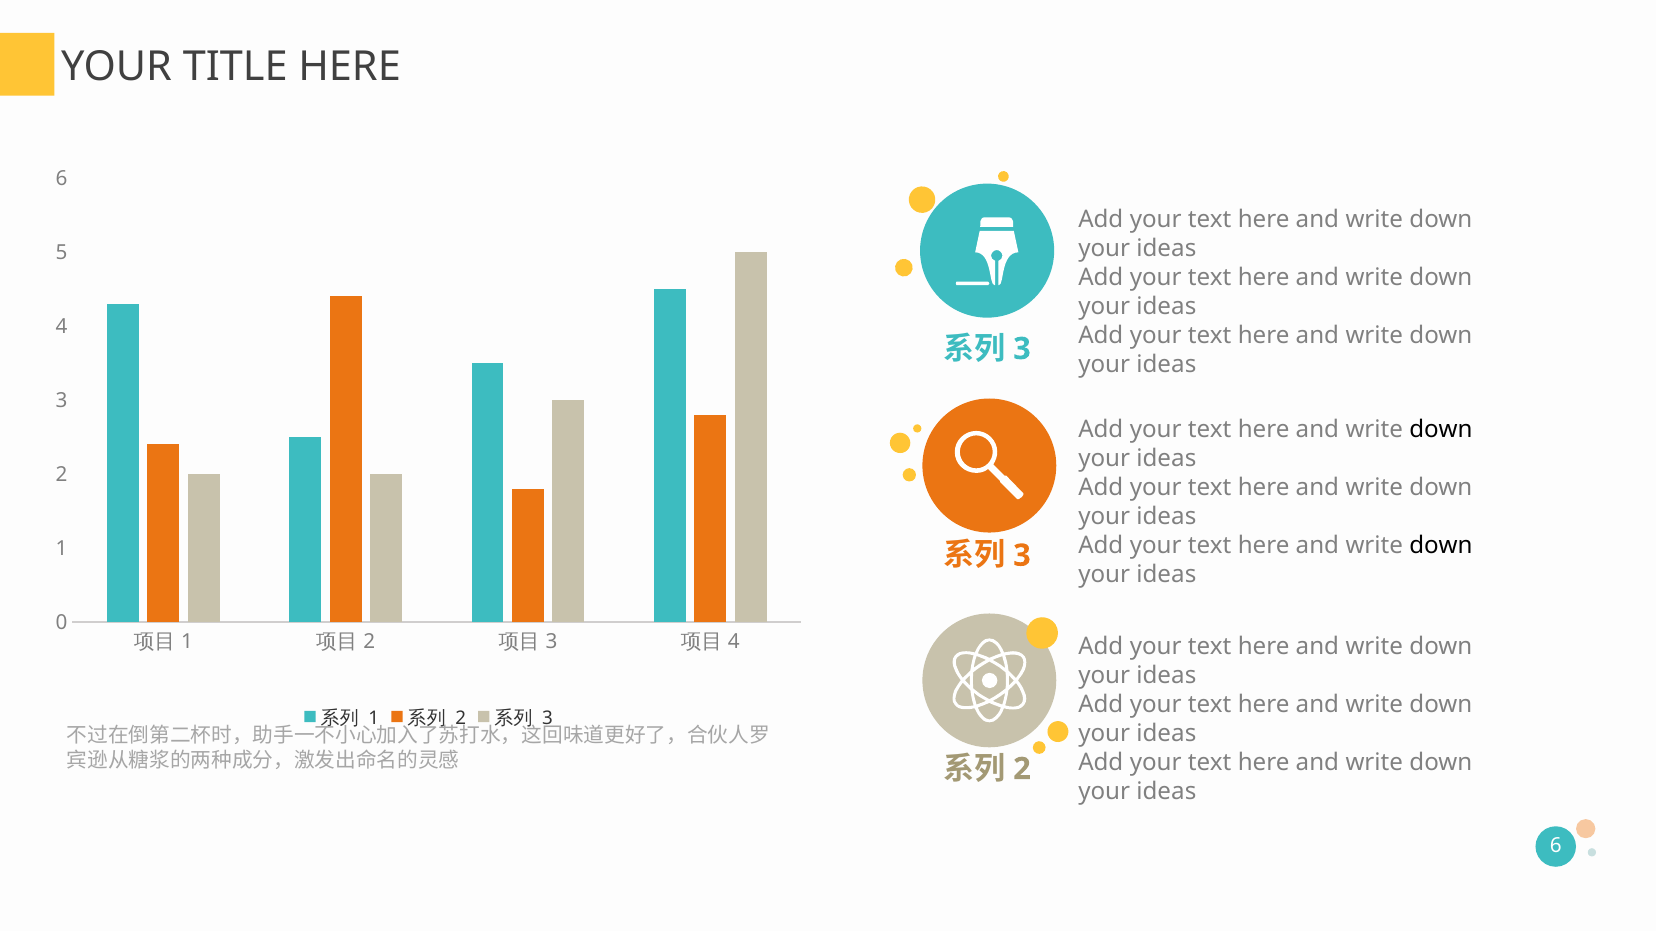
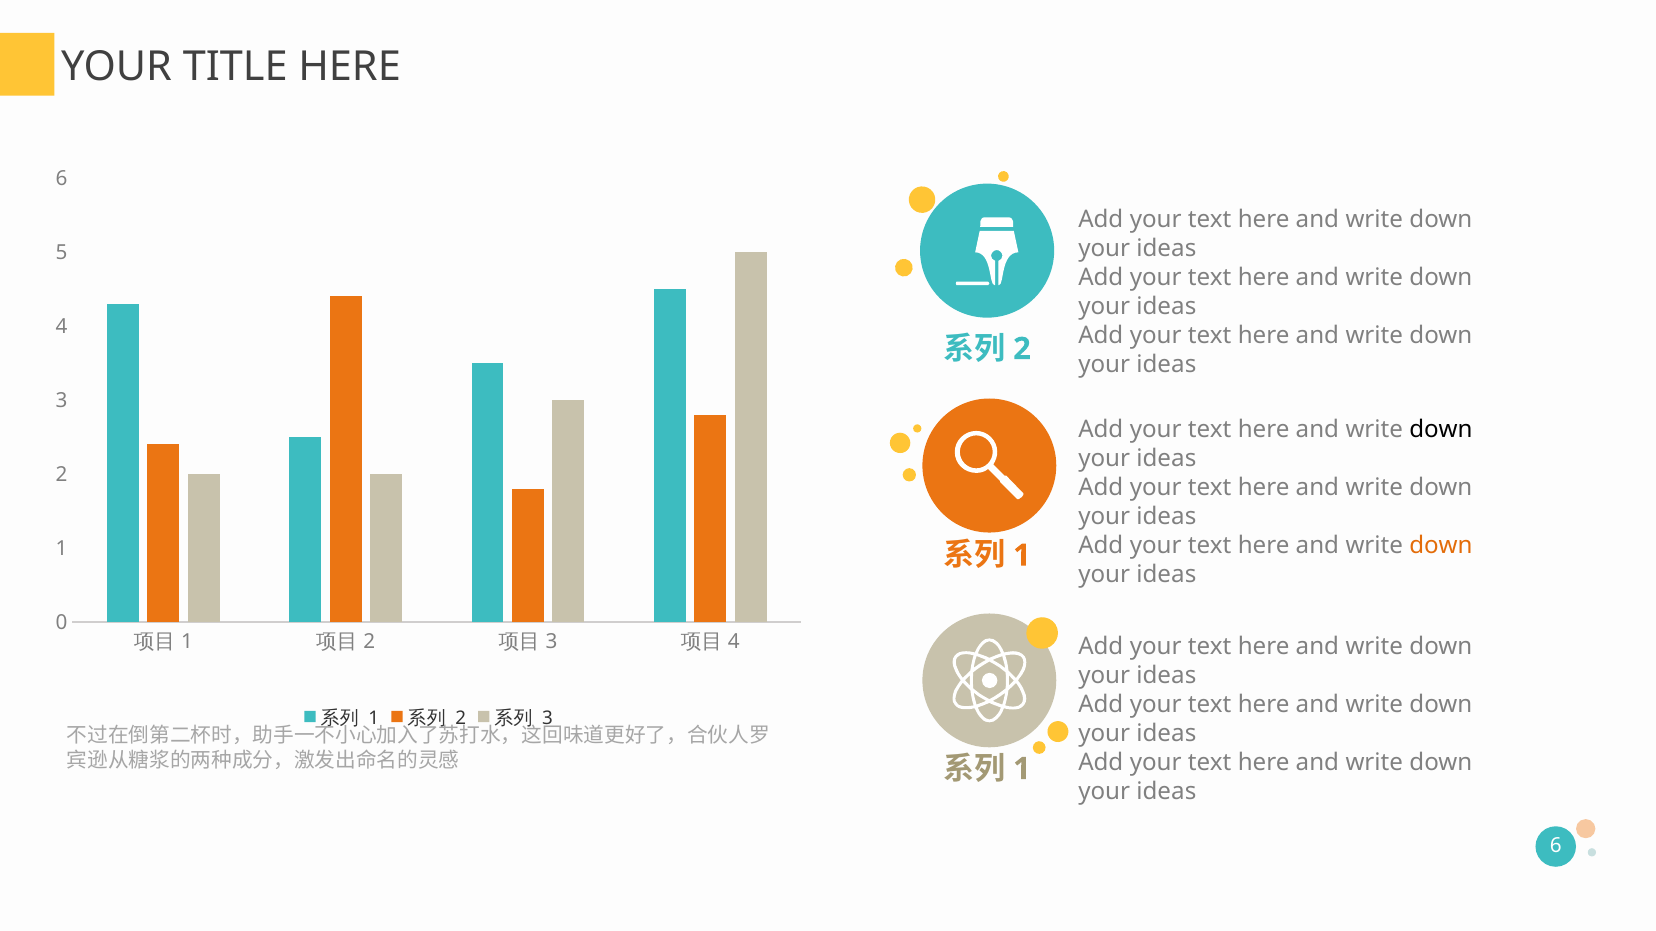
3: 3 -> 2 (1022, 349)
down colour: black -> orange (1441, 546)
3: 3 -> 1 (1022, 556)
2: 2 -> 1 (1022, 769)
